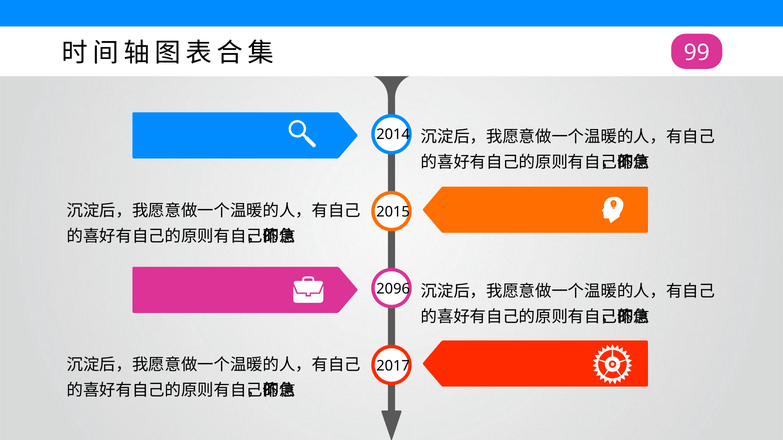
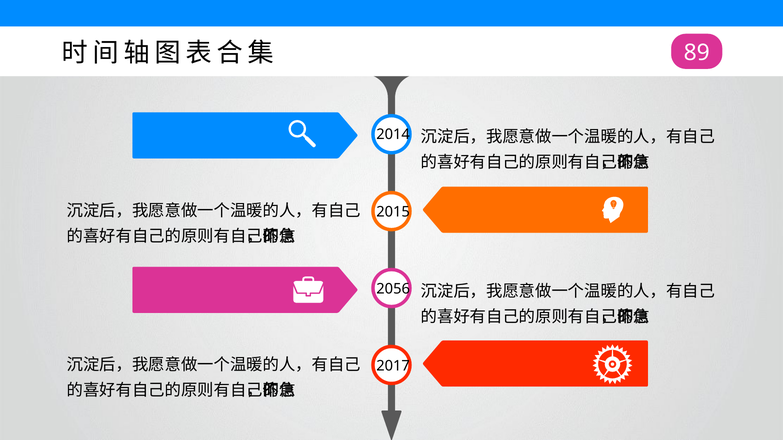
99: 99 -> 89 (697, 53)
2096: 2096 -> 2056 (393, 289)
